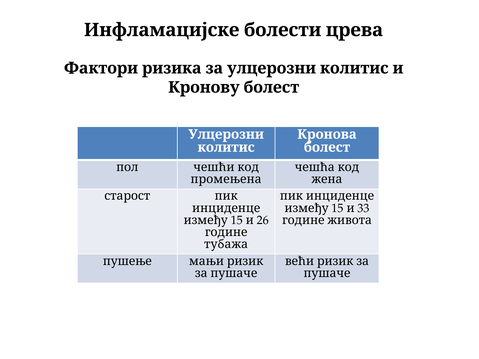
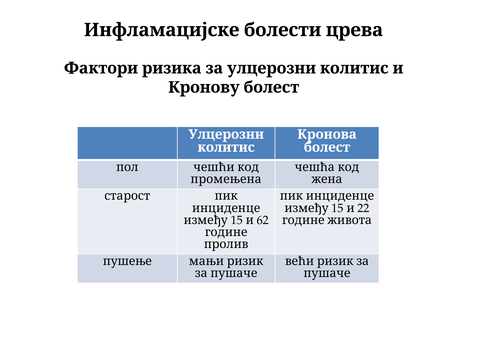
33: 33 -> 22 (364, 208)
26: 26 -> 62 (263, 220)
тубажа: тубажа -> пролив (226, 244)
